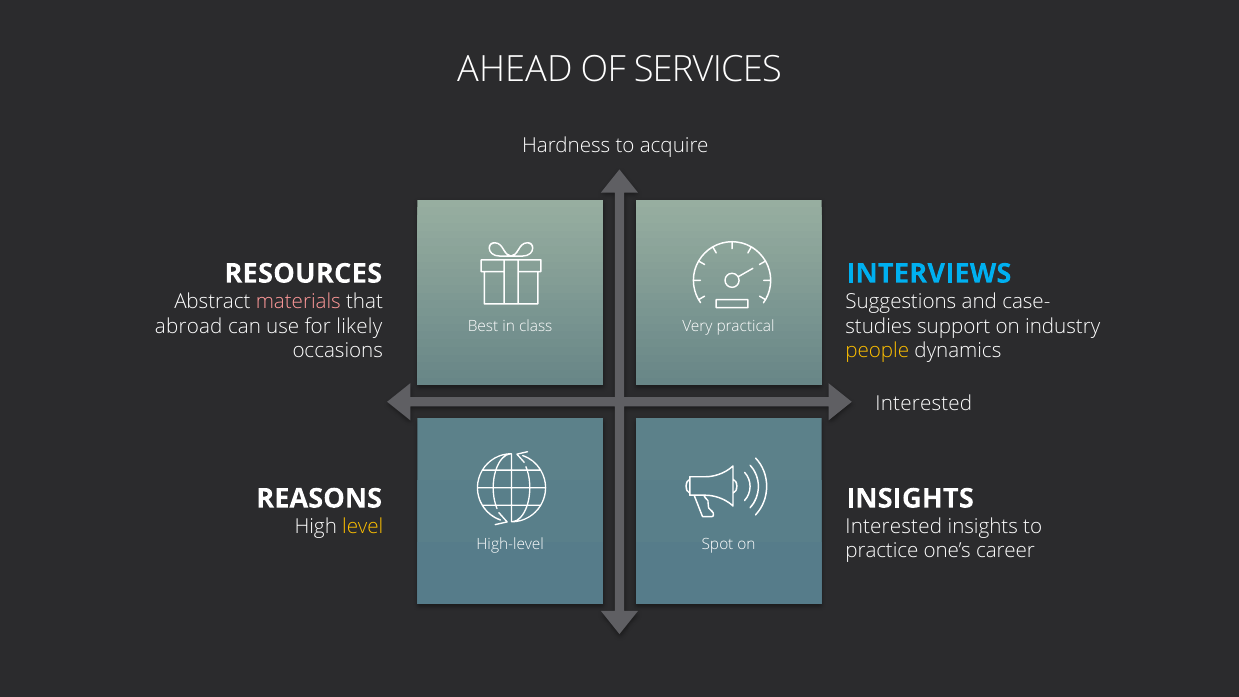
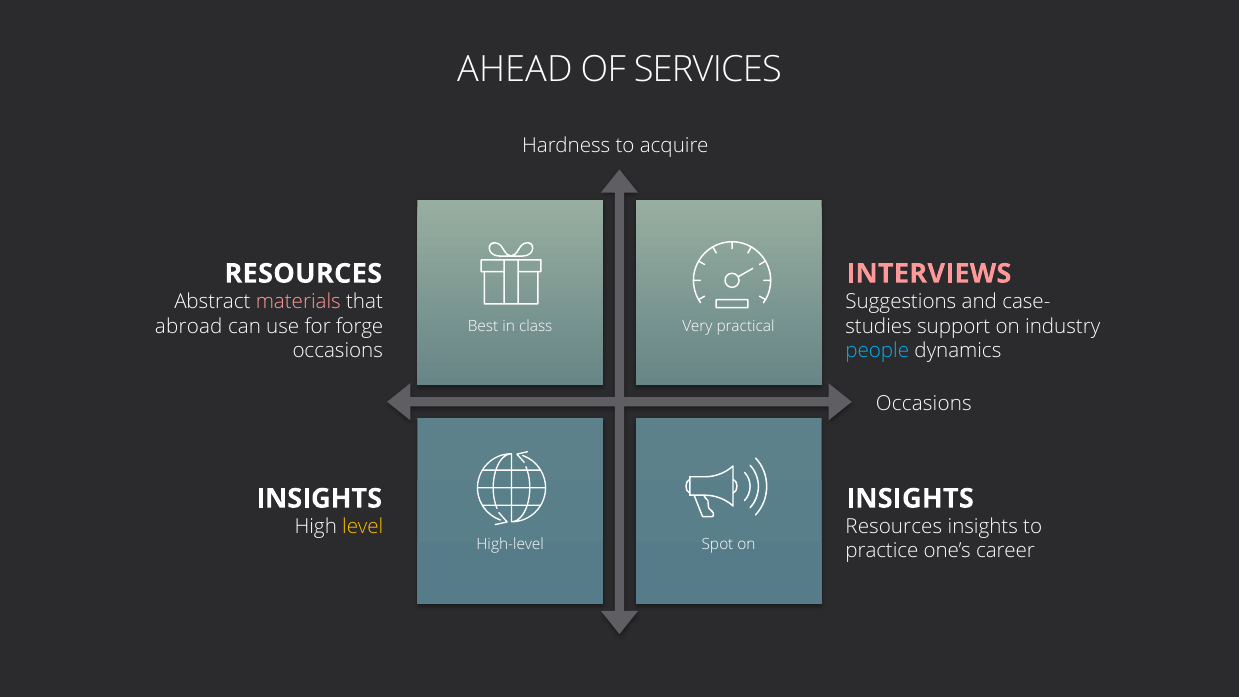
INTERVIEWS colour: light blue -> pink (929, 274)
likely: likely -> forge (360, 326)
people colour: yellow -> light blue (877, 351)
Interested: Interested -> Occasions (924, 403)
REASONS: REASONS -> INSIGHTS (319, 499)
Interested: Interested -> Resources (894, 526)
